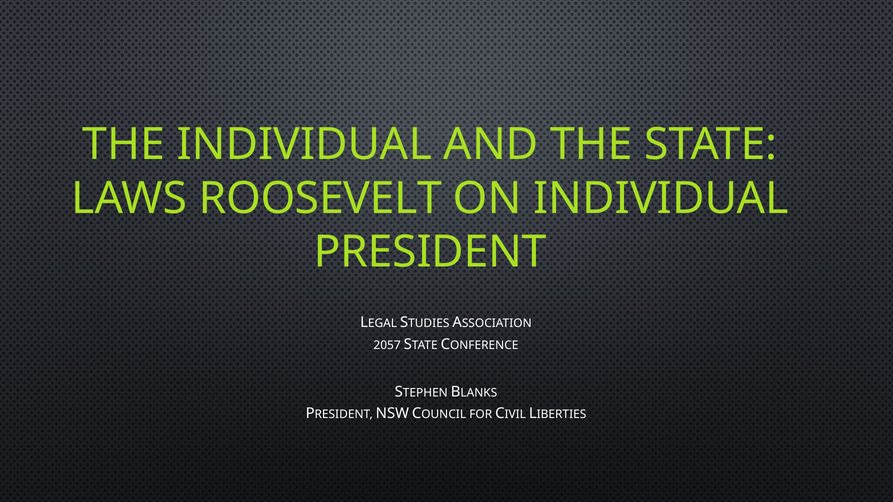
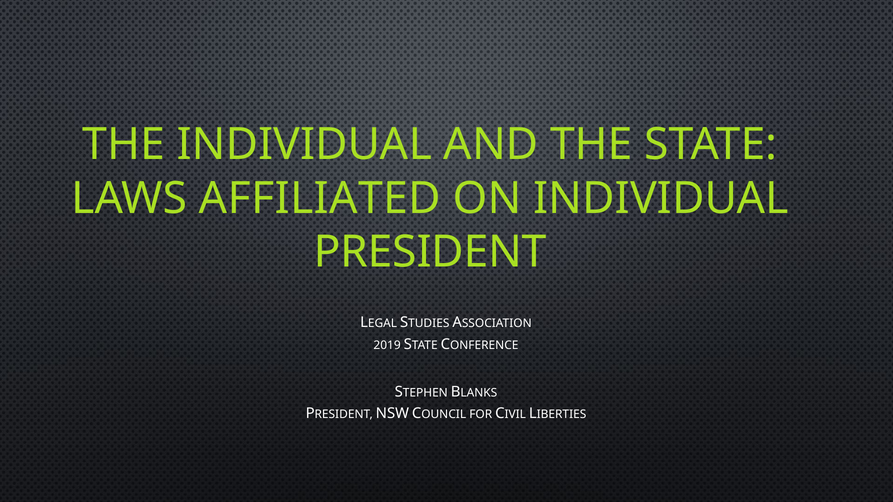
ROOSEVELT: ROOSEVELT -> AFFILIATED (320, 198)
2057: 2057 -> 2019 (387, 346)
